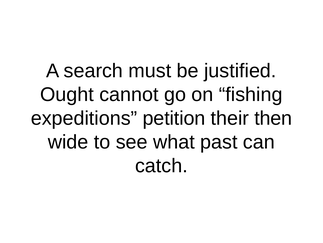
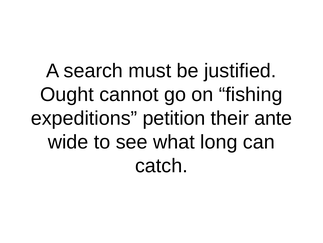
then: then -> ante (273, 118)
past: past -> long (219, 142)
